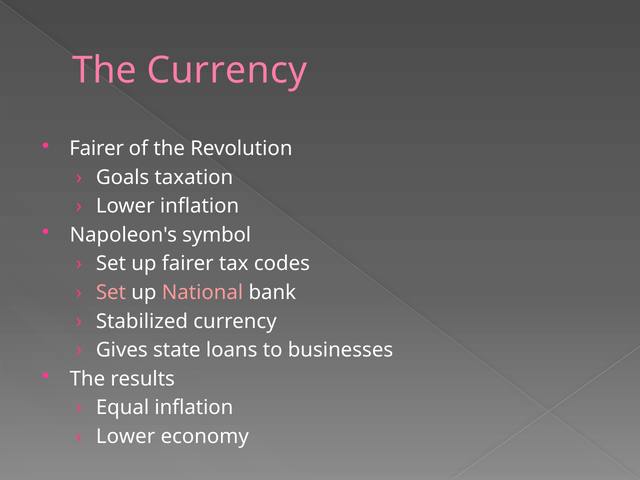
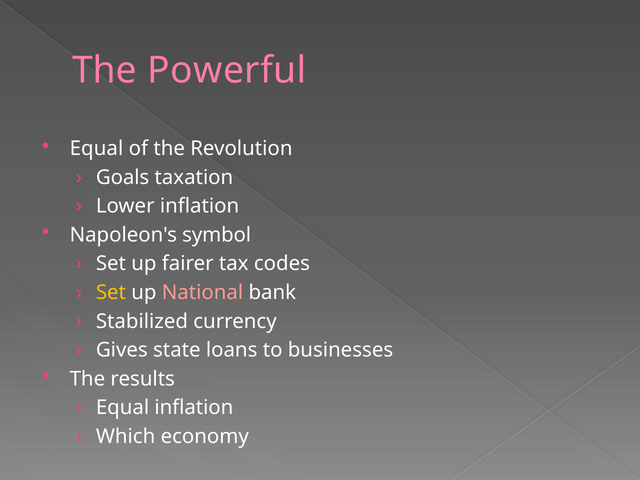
The Currency: Currency -> Powerful (227, 70)
Fairer: Fairer -> Equal (96, 149)
Set colour: pink -> yellow (111, 292)
Lower: Lower -> Which (126, 436)
